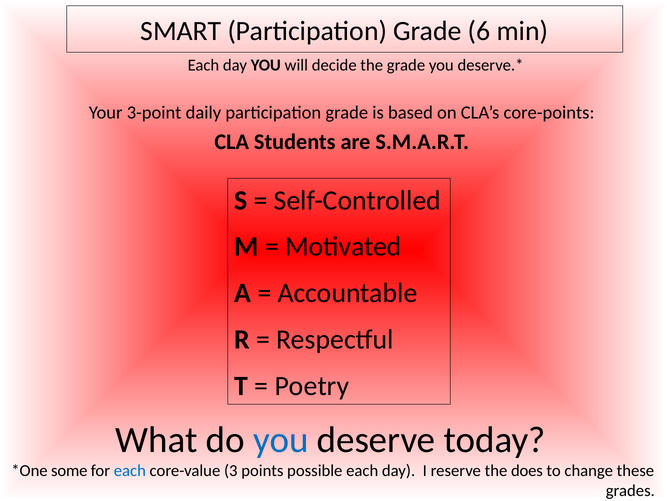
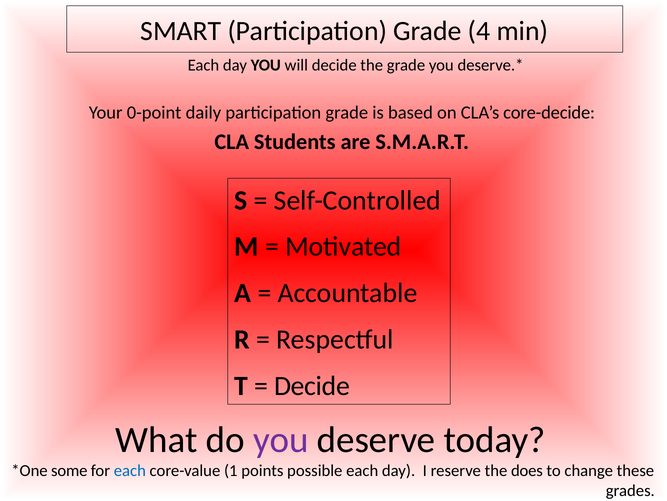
6: 6 -> 4 (479, 31)
3-point: 3-point -> 0-point (154, 112)
core-points: core-points -> core-decide (549, 112)
Poetry: Poetry -> Decide (312, 385)
you colour: blue -> purple (281, 439)
3: 3 -> 1 (231, 470)
